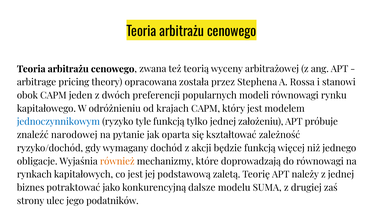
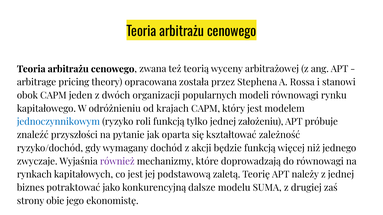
preferencji: preferencji -> organizacji (156, 96)
tyle: tyle -> roli (143, 122)
narodowej: narodowej -> przyszłości (74, 135)
obligacje: obligacje -> zwyczaje (37, 162)
również colour: orange -> purple (117, 162)
ulec: ulec -> obie (55, 201)
podatników: podatników -> ekonomistę (112, 201)
